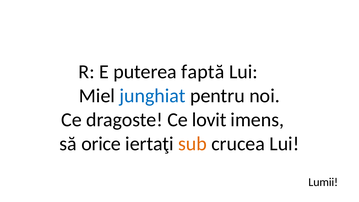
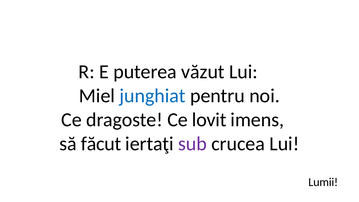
faptă: faptă -> văzut (203, 72)
orice: orice -> făcut (101, 144)
sub colour: orange -> purple (192, 144)
